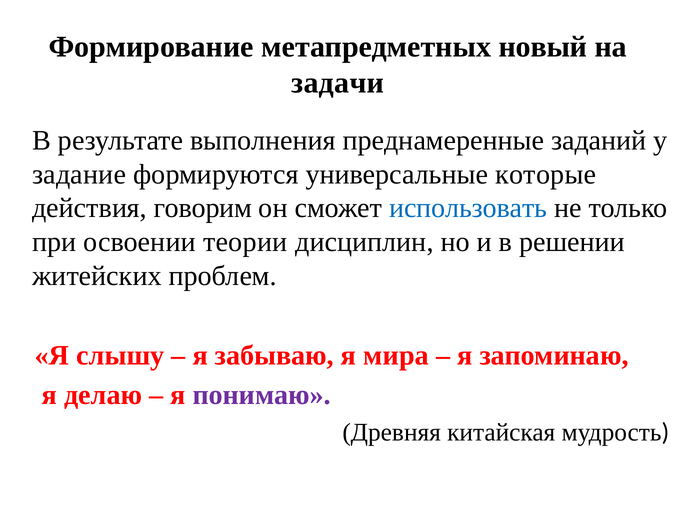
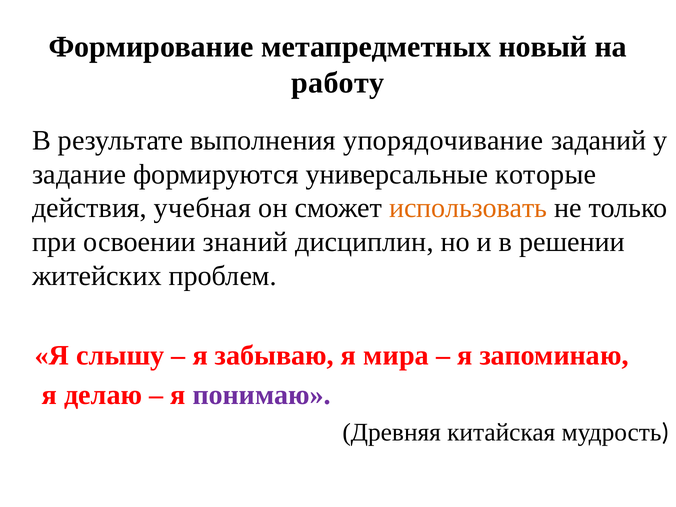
задачи: задачи -> работу (338, 83)
преднамеренные: преднамеренные -> упорядочивание (443, 141)
говорим: говорим -> учебная (203, 208)
использовать colour: blue -> orange (468, 208)
теории: теории -> знаний (245, 242)
